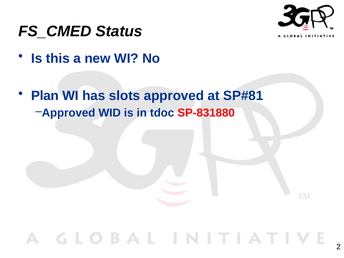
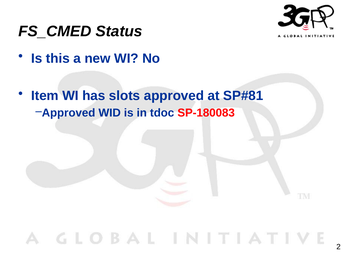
Plan: Plan -> Item (45, 96)
SP-831880: SP-831880 -> SP-180083 (206, 113)
